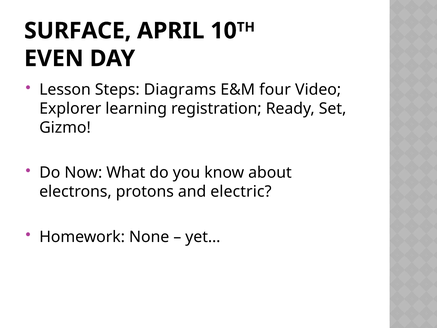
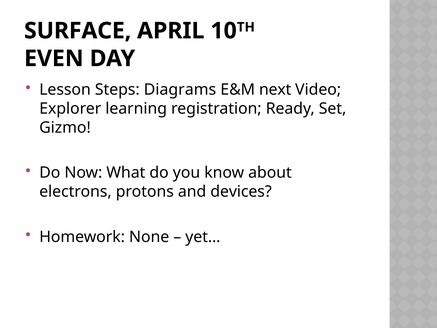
four: four -> next (275, 90)
electric: electric -> devices (241, 192)
